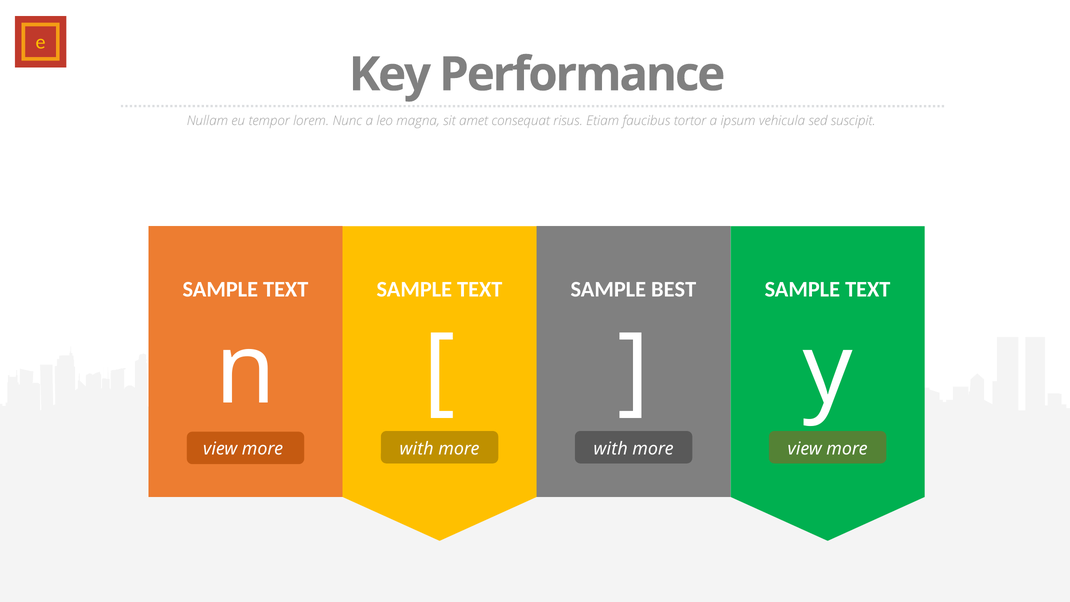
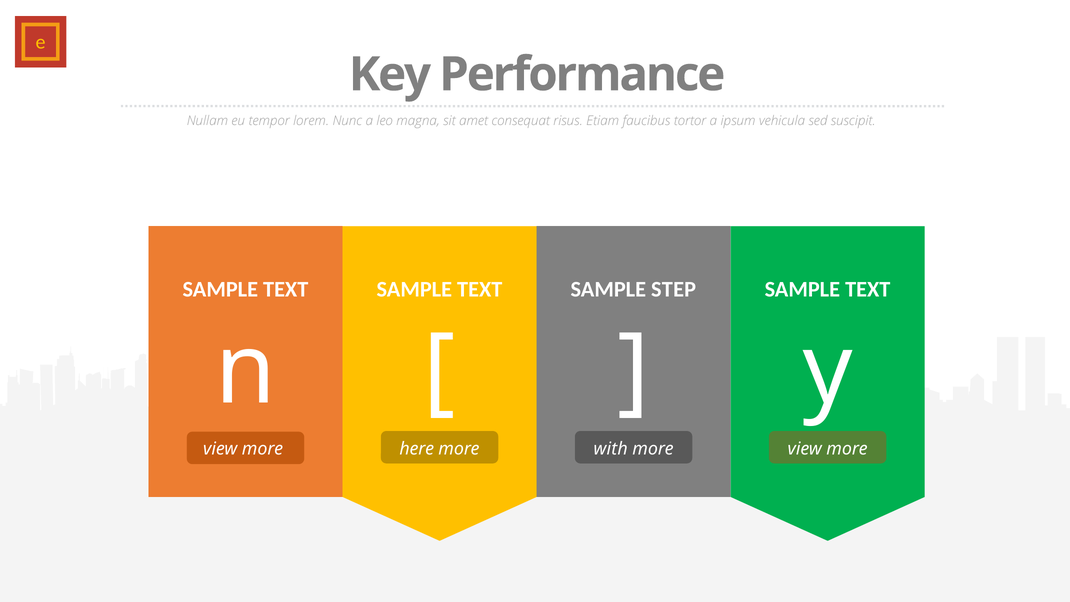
BEST: BEST -> STEP (674, 289)
view more with: with -> here (417, 449)
